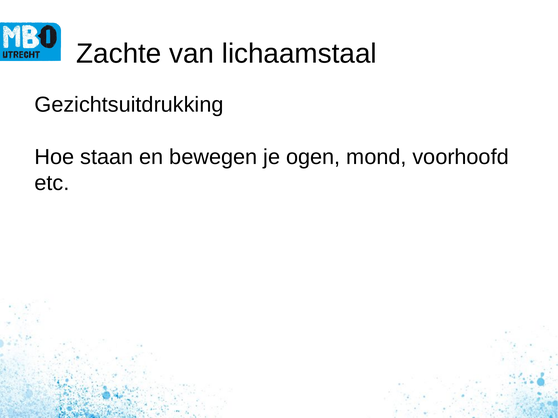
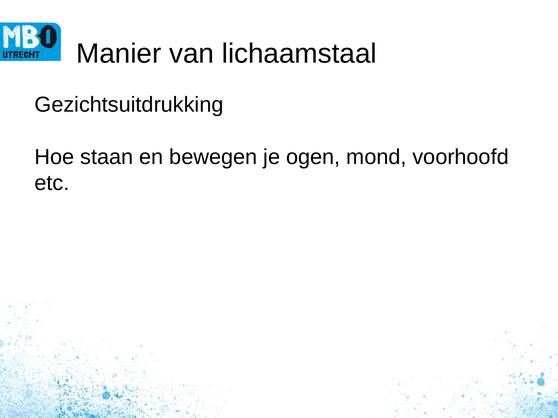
Zachte: Zachte -> Manier (119, 54)
